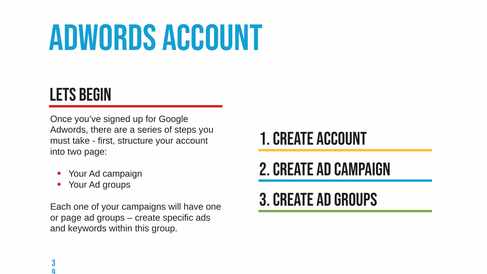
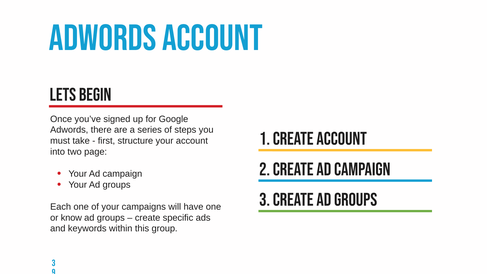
or page: page -> know (71, 218)
